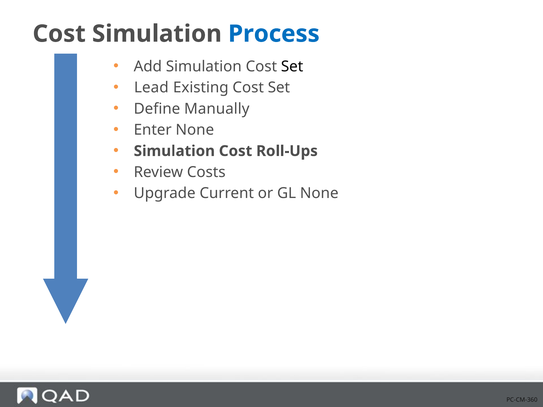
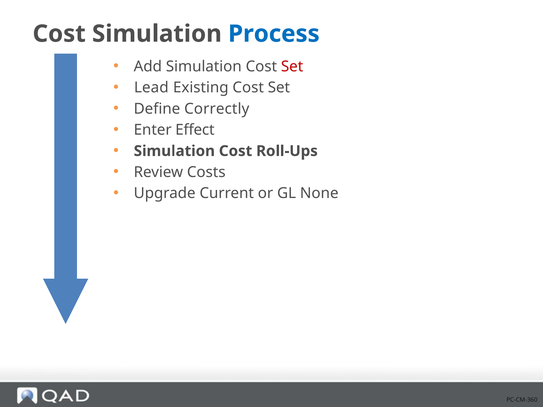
Set colour: black -> red (292, 67)
Manually: Manually -> Correctly (217, 109)
Enter None: None -> Effect (195, 130)
